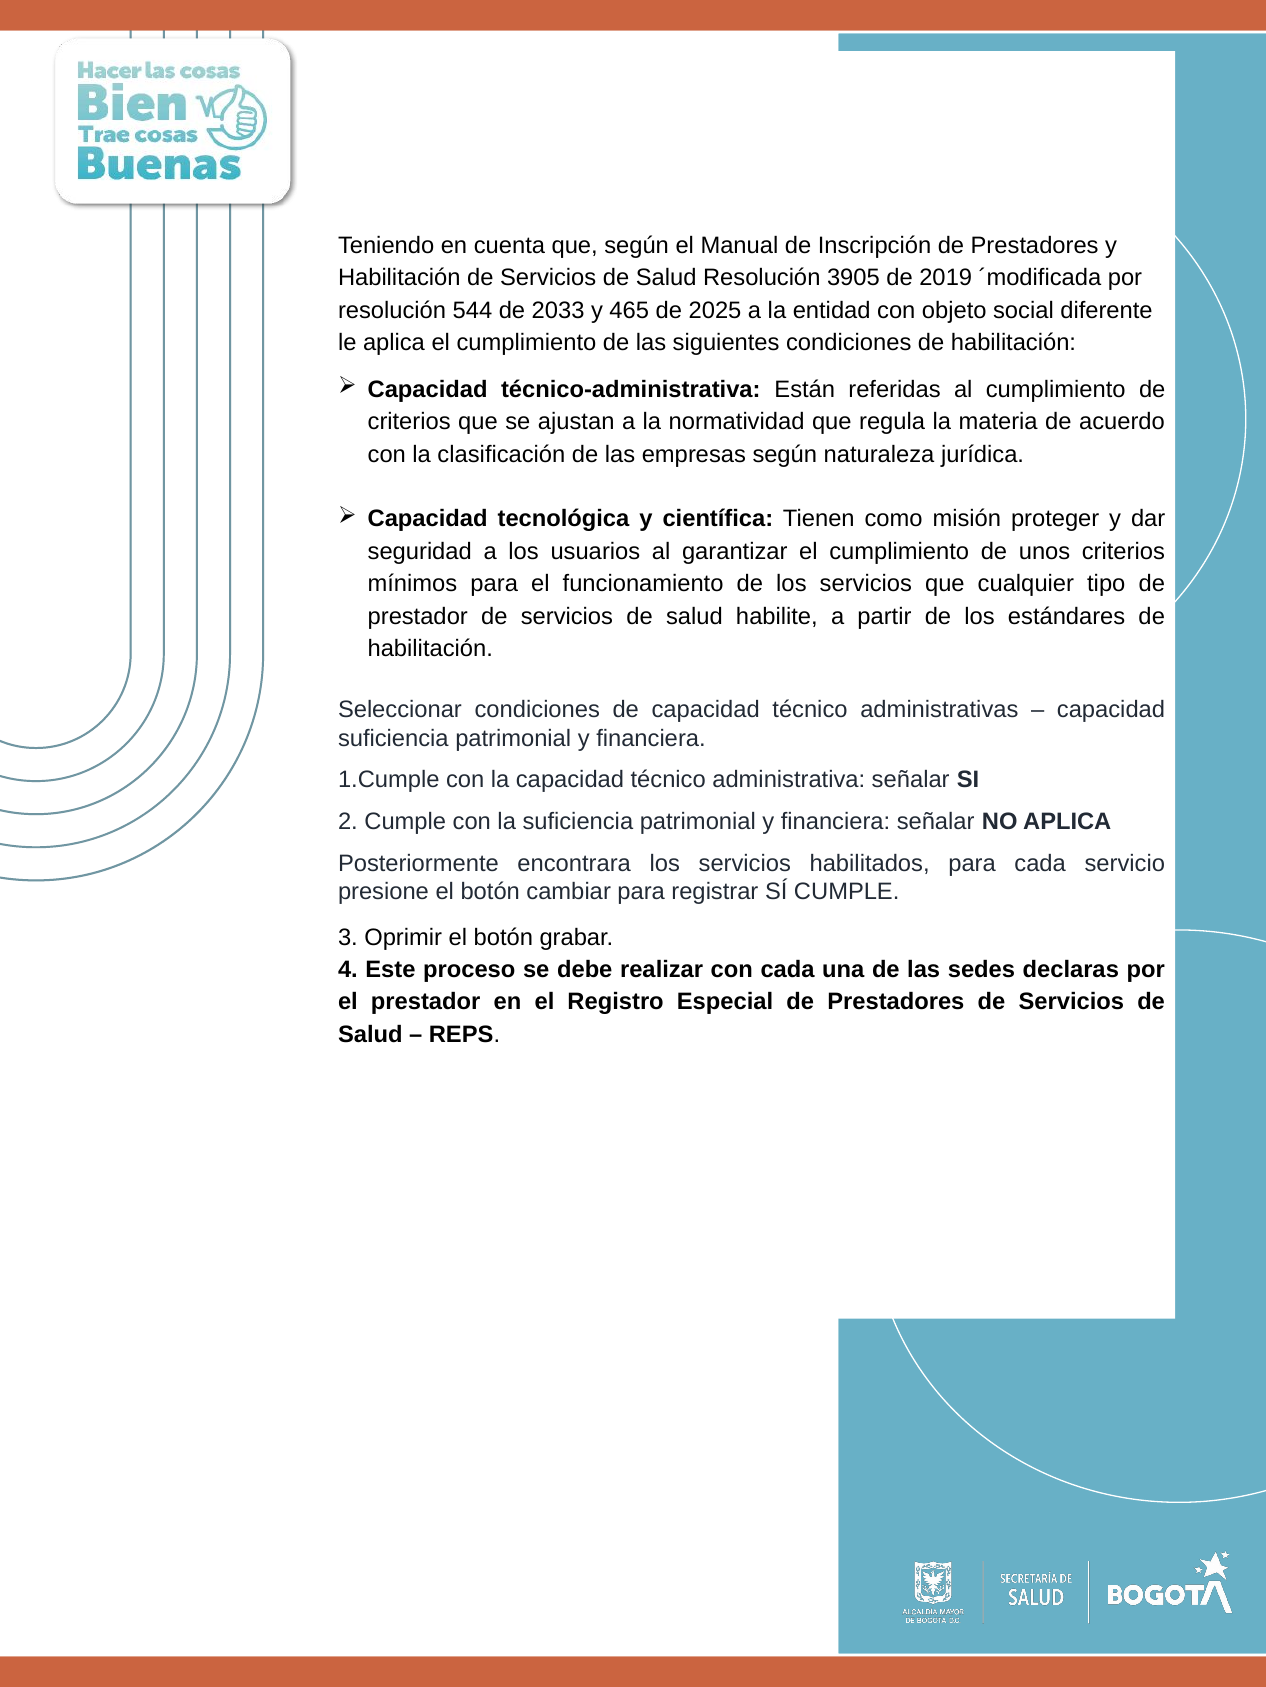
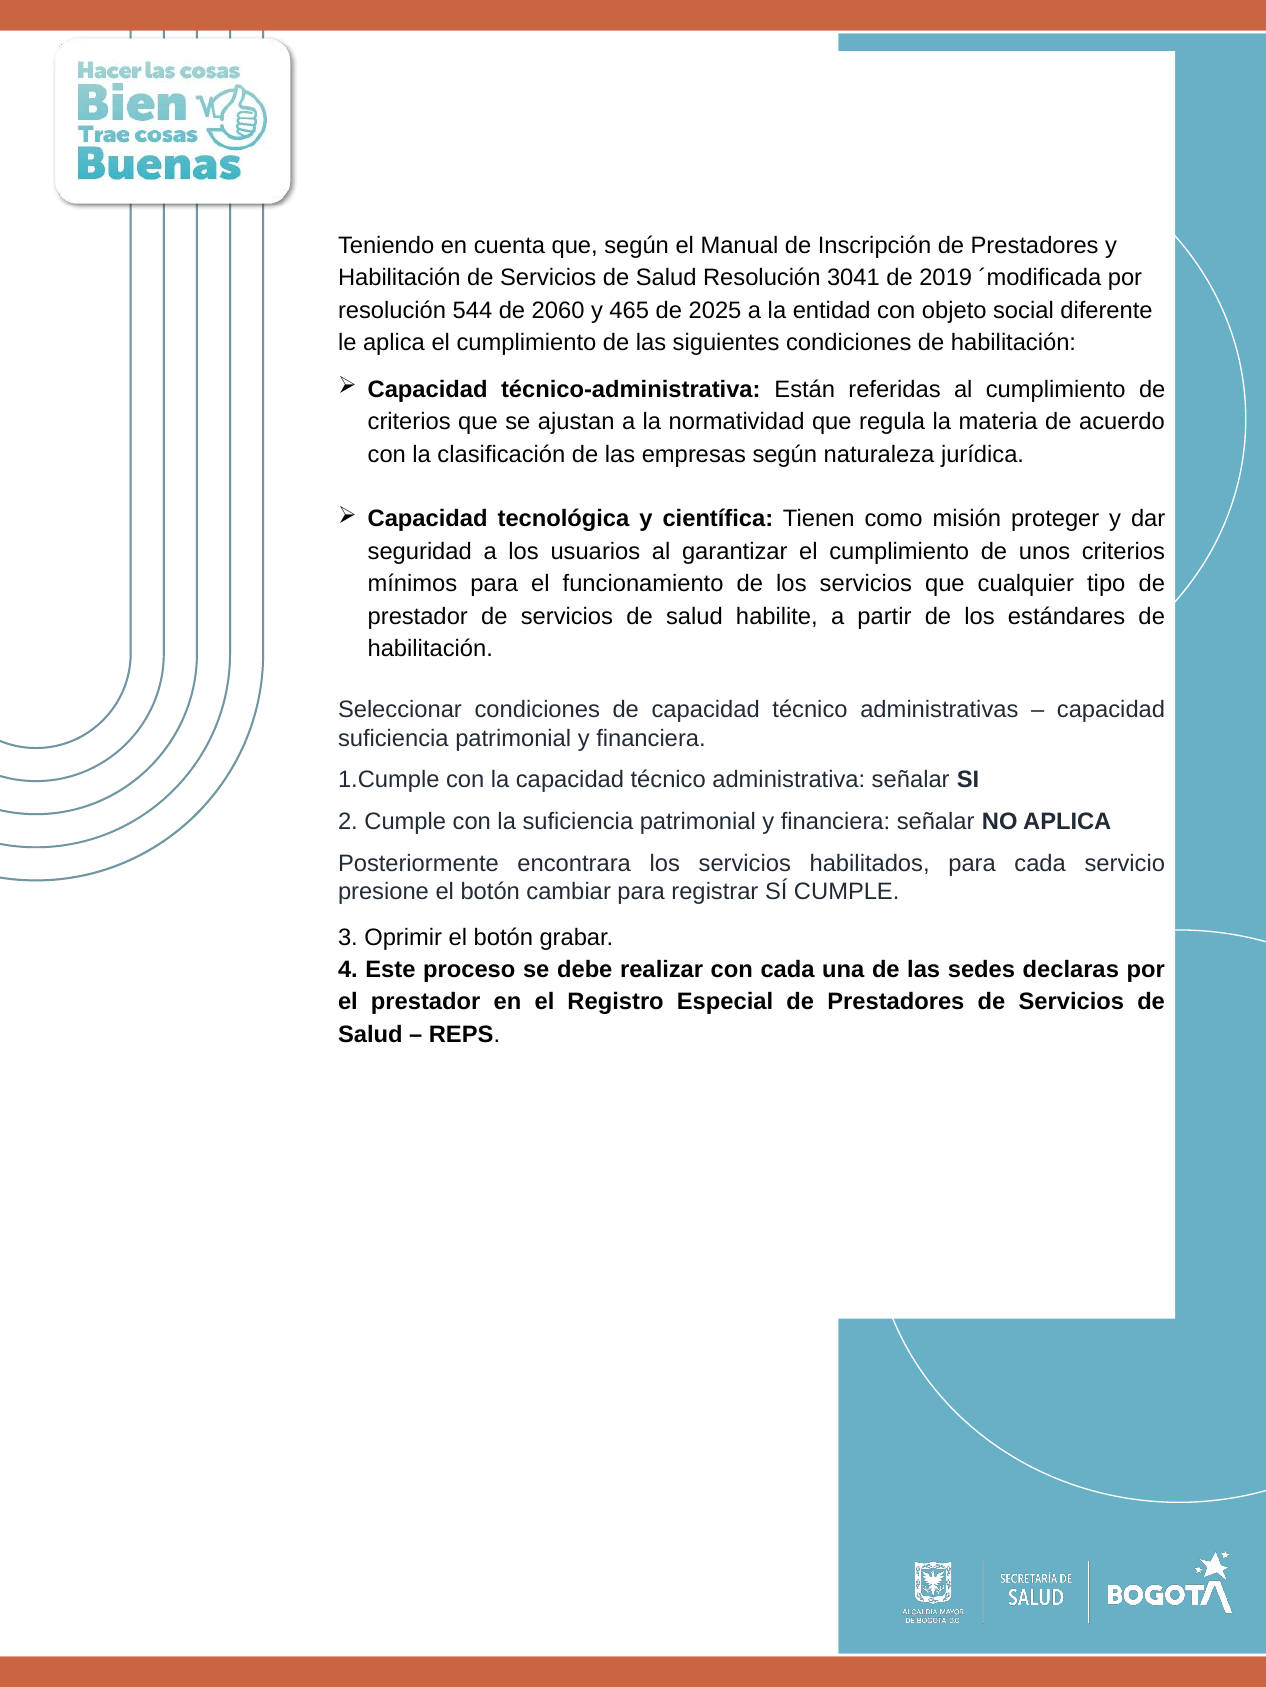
3905: 3905 -> 3041 (853, 278)
2033: 2033 -> 2060 (558, 310)
